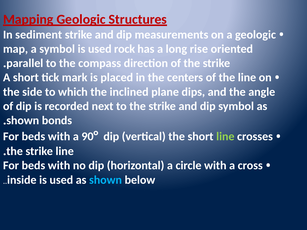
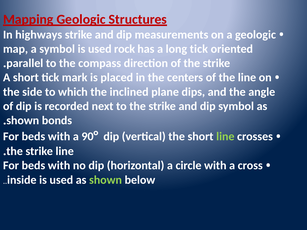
sediment: sediment -> highways (39, 35)
long rise: rise -> tick (199, 49)
shown colour: light blue -> light green (106, 180)
